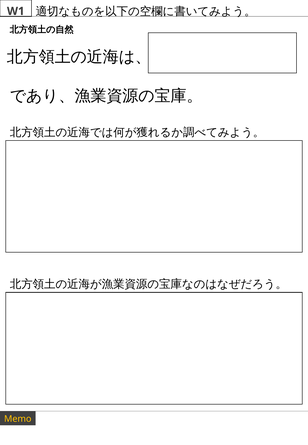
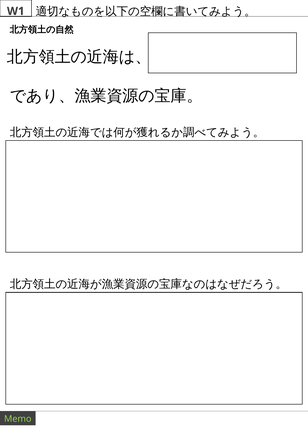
Memo colour: yellow -> light green (18, 419)
